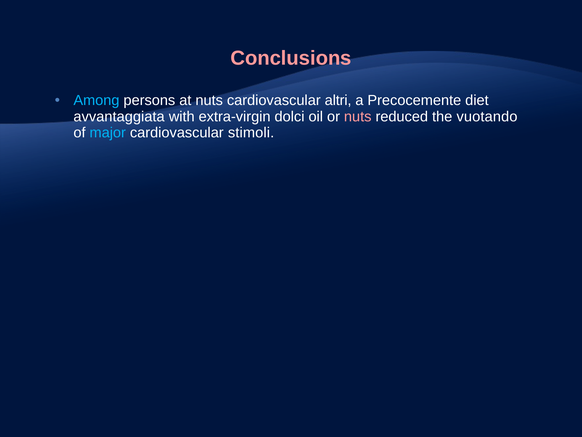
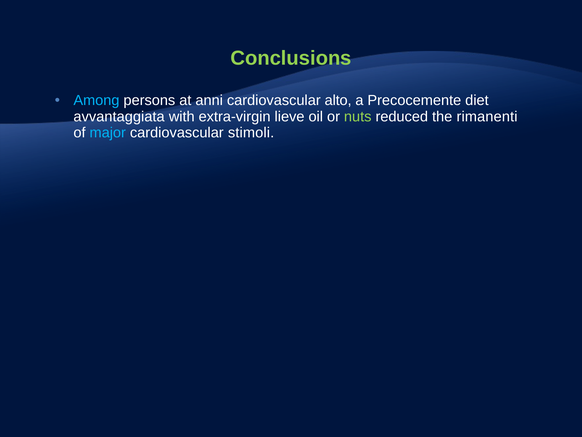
Conclusions colour: pink -> light green (291, 58)
at nuts: nuts -> anni (209, 100)
altri: altri -> alto (338, 100)
dolci: dolci -> lieve (290, 116)
nuts colour: pink -> light green (358, 116)
vuotando: vuotando -> rimanenti (487, 116)
